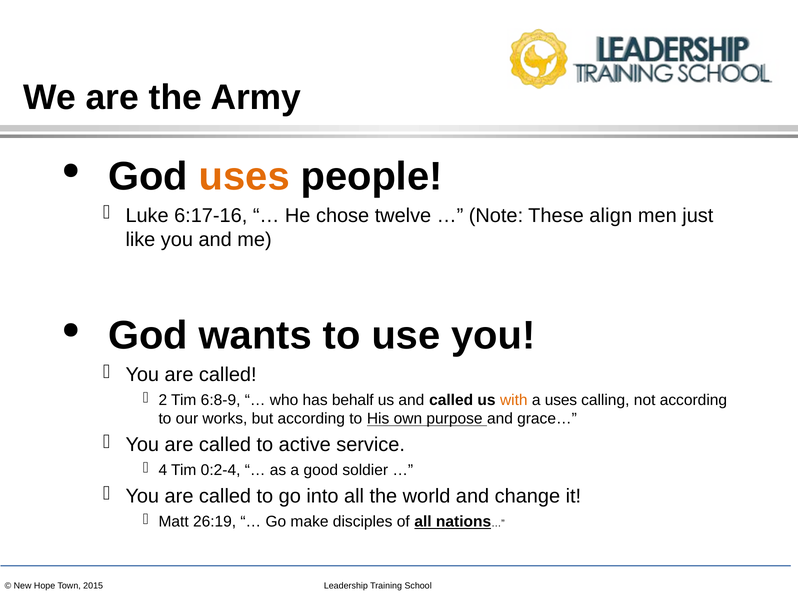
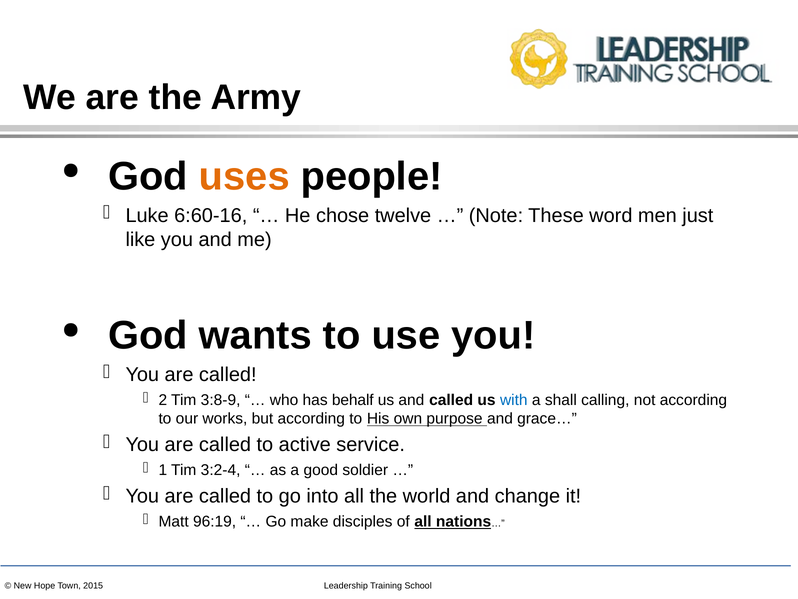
6:17-16: 6:17-16 -> 6:60-16 (211, 215)
align: align -> word (611, 215)
6:8-9: 6:8-9 -> 3:8-9 (221, 400)
with colour: orange -> blue (514, 400)
a uses: uses -> shall (561, 400)
4: 4 -> 1 (163, 470)
0:2-4: 0:2-4 -> 3:2-4 (221, 470)
26:19: 26:19 -> 96:19 (215, 521)
